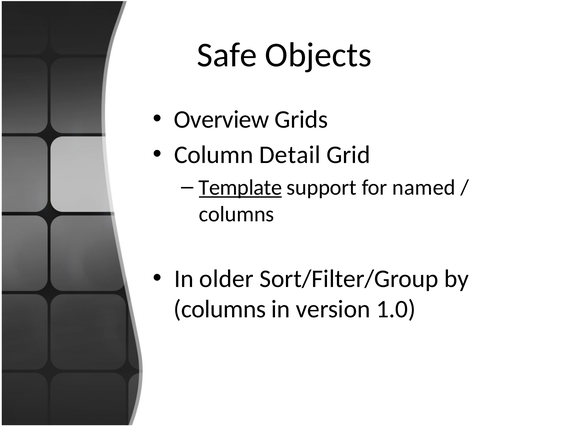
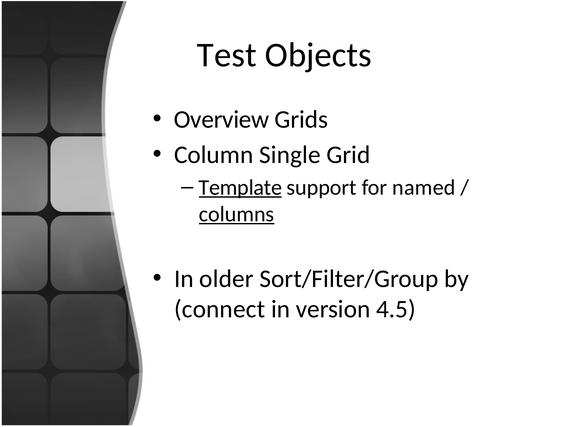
Safe: Safe -> Test (227, 55)
Detail: Detail -> Single (290, 155)
columns underline: none -> present (237, 214)
columns: columns -> connect (220, 309)
1.0: 1.0 -> 4.5 (396, 309)
